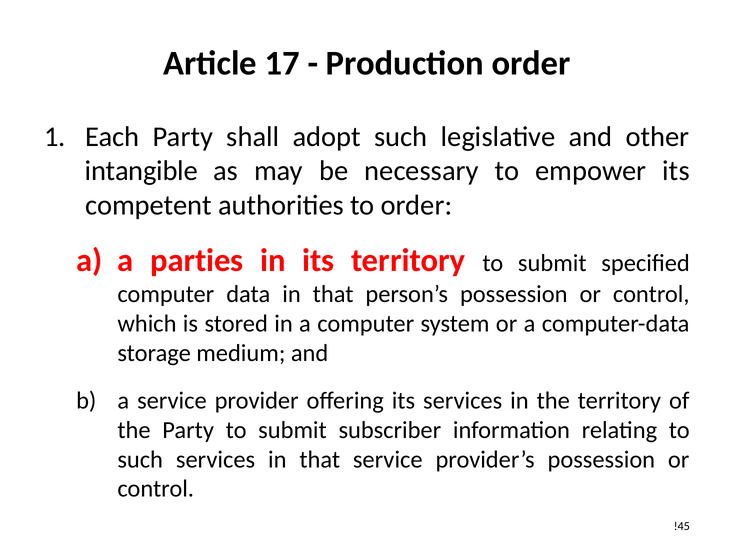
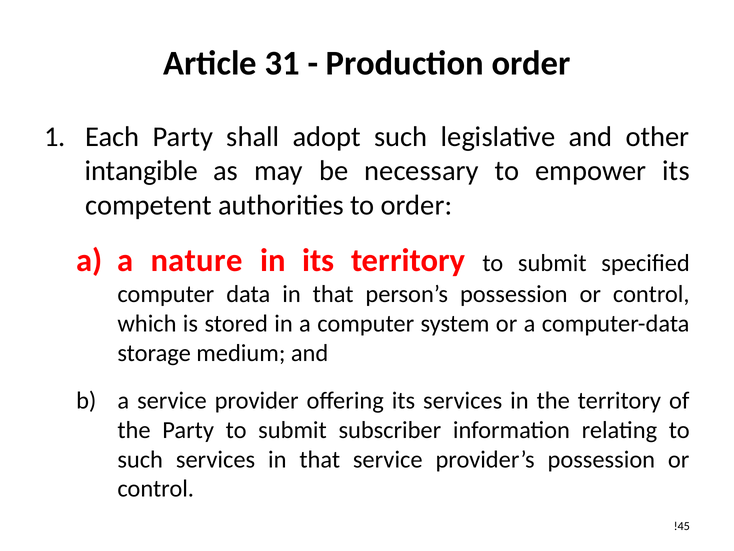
17: 17 -> 31 (282, 63)
parties: parties -> nature (197, 260)
